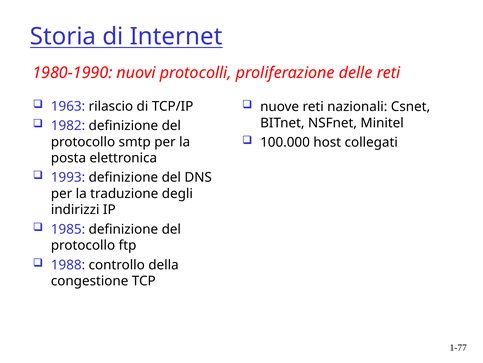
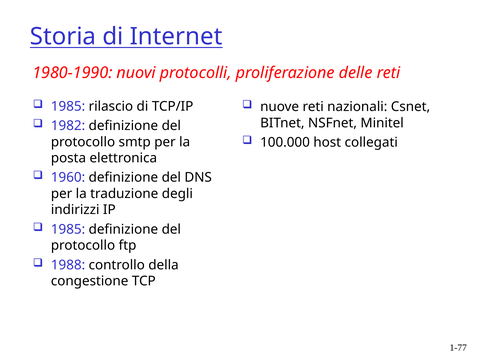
1963: 1963 -> 1985 (68, 106)
1993: 1993 -> 1960 (68, 177)
